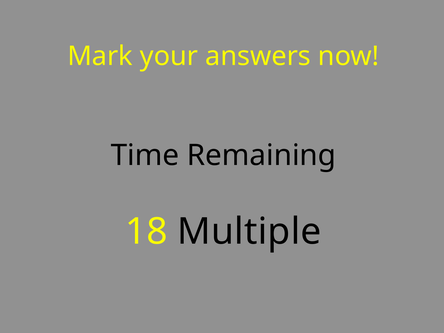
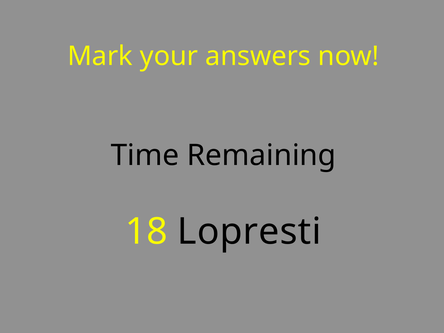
Multiple: Multiple -> Lopresti (249, 232)
